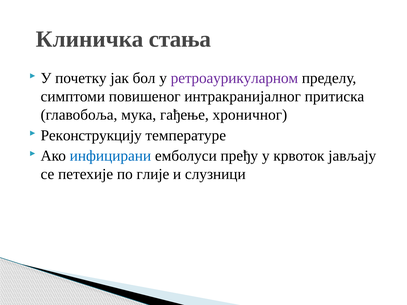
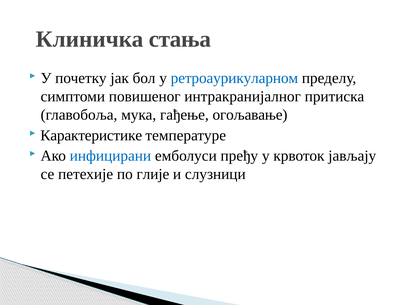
ретроаурикуларном colour: purple -> blue (234, 78)
хроничног: хроничног -> огољавање (250, 115)
Реконструкцију: Реконструкцију -> Карактеристике (91, 135)
